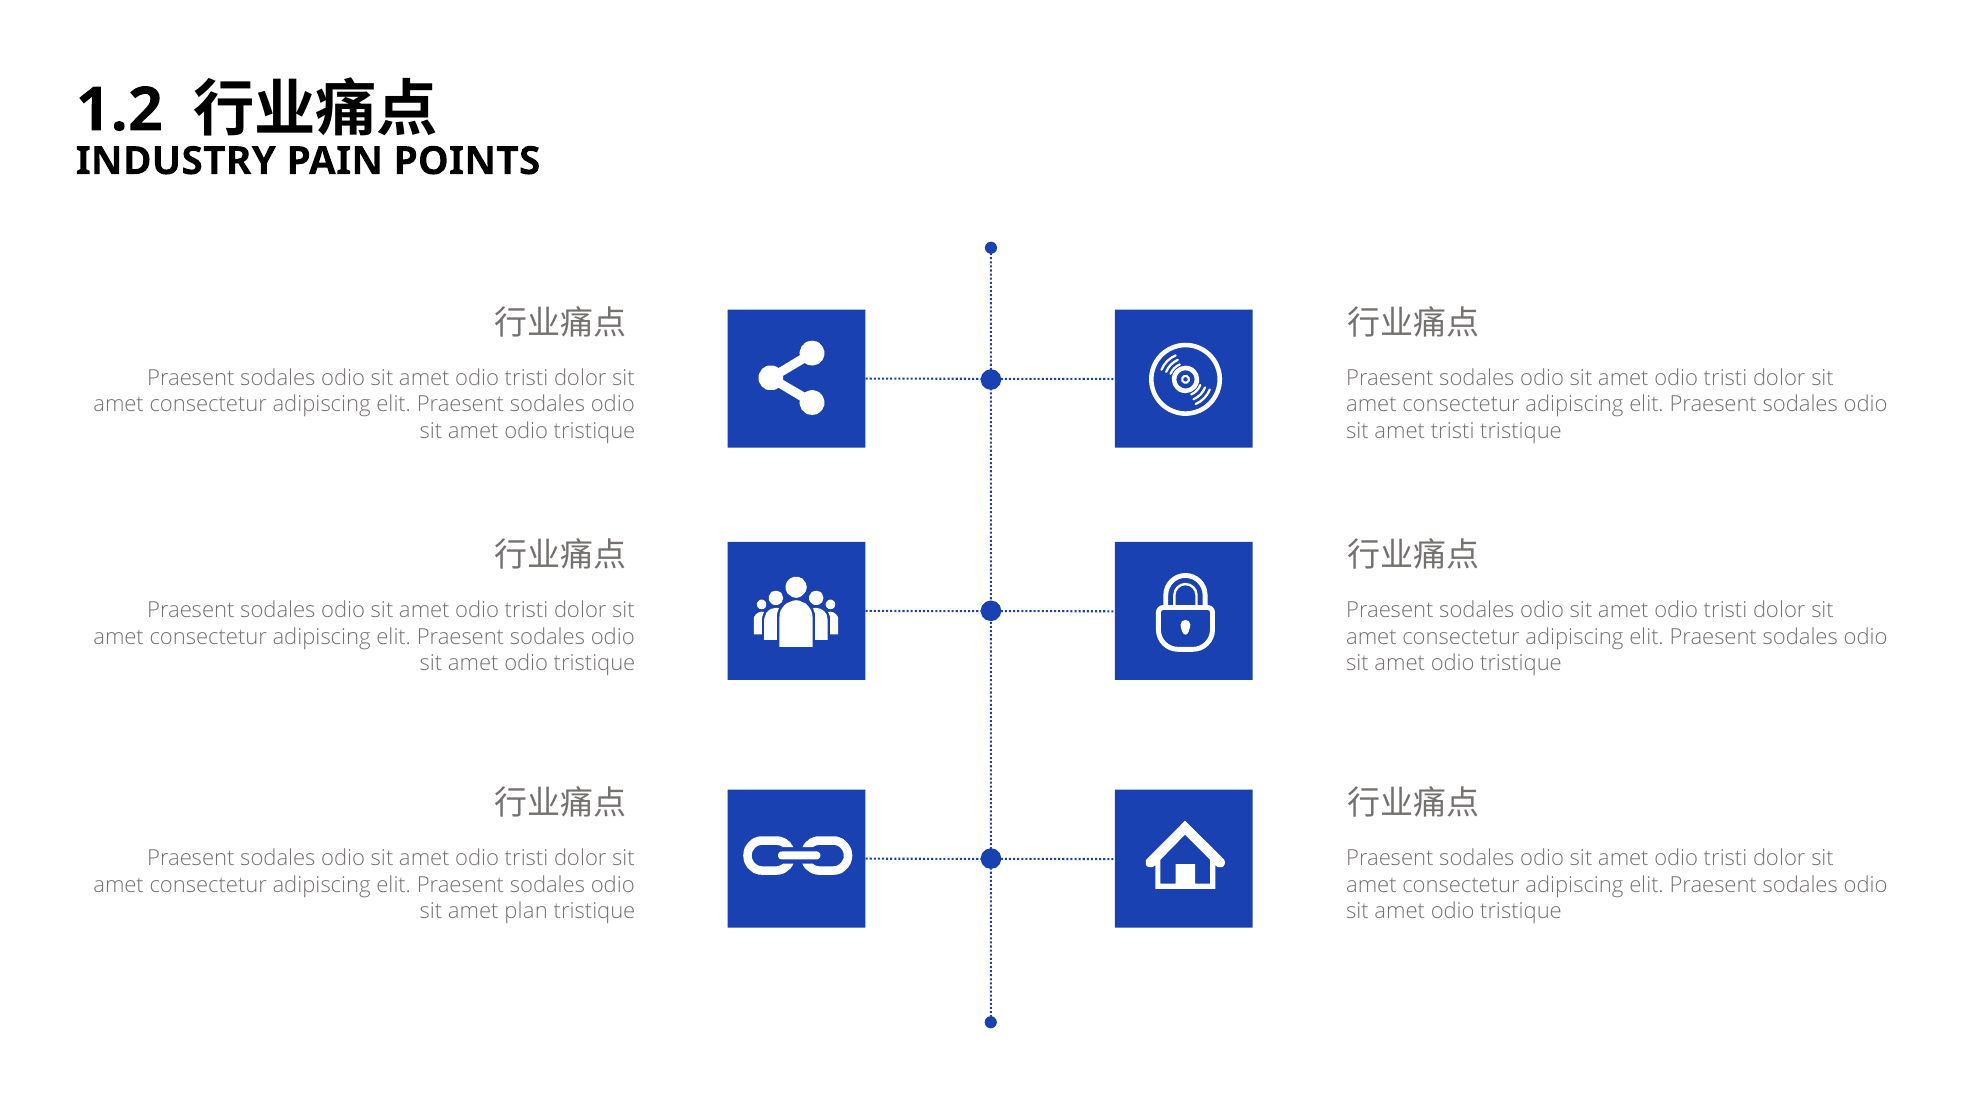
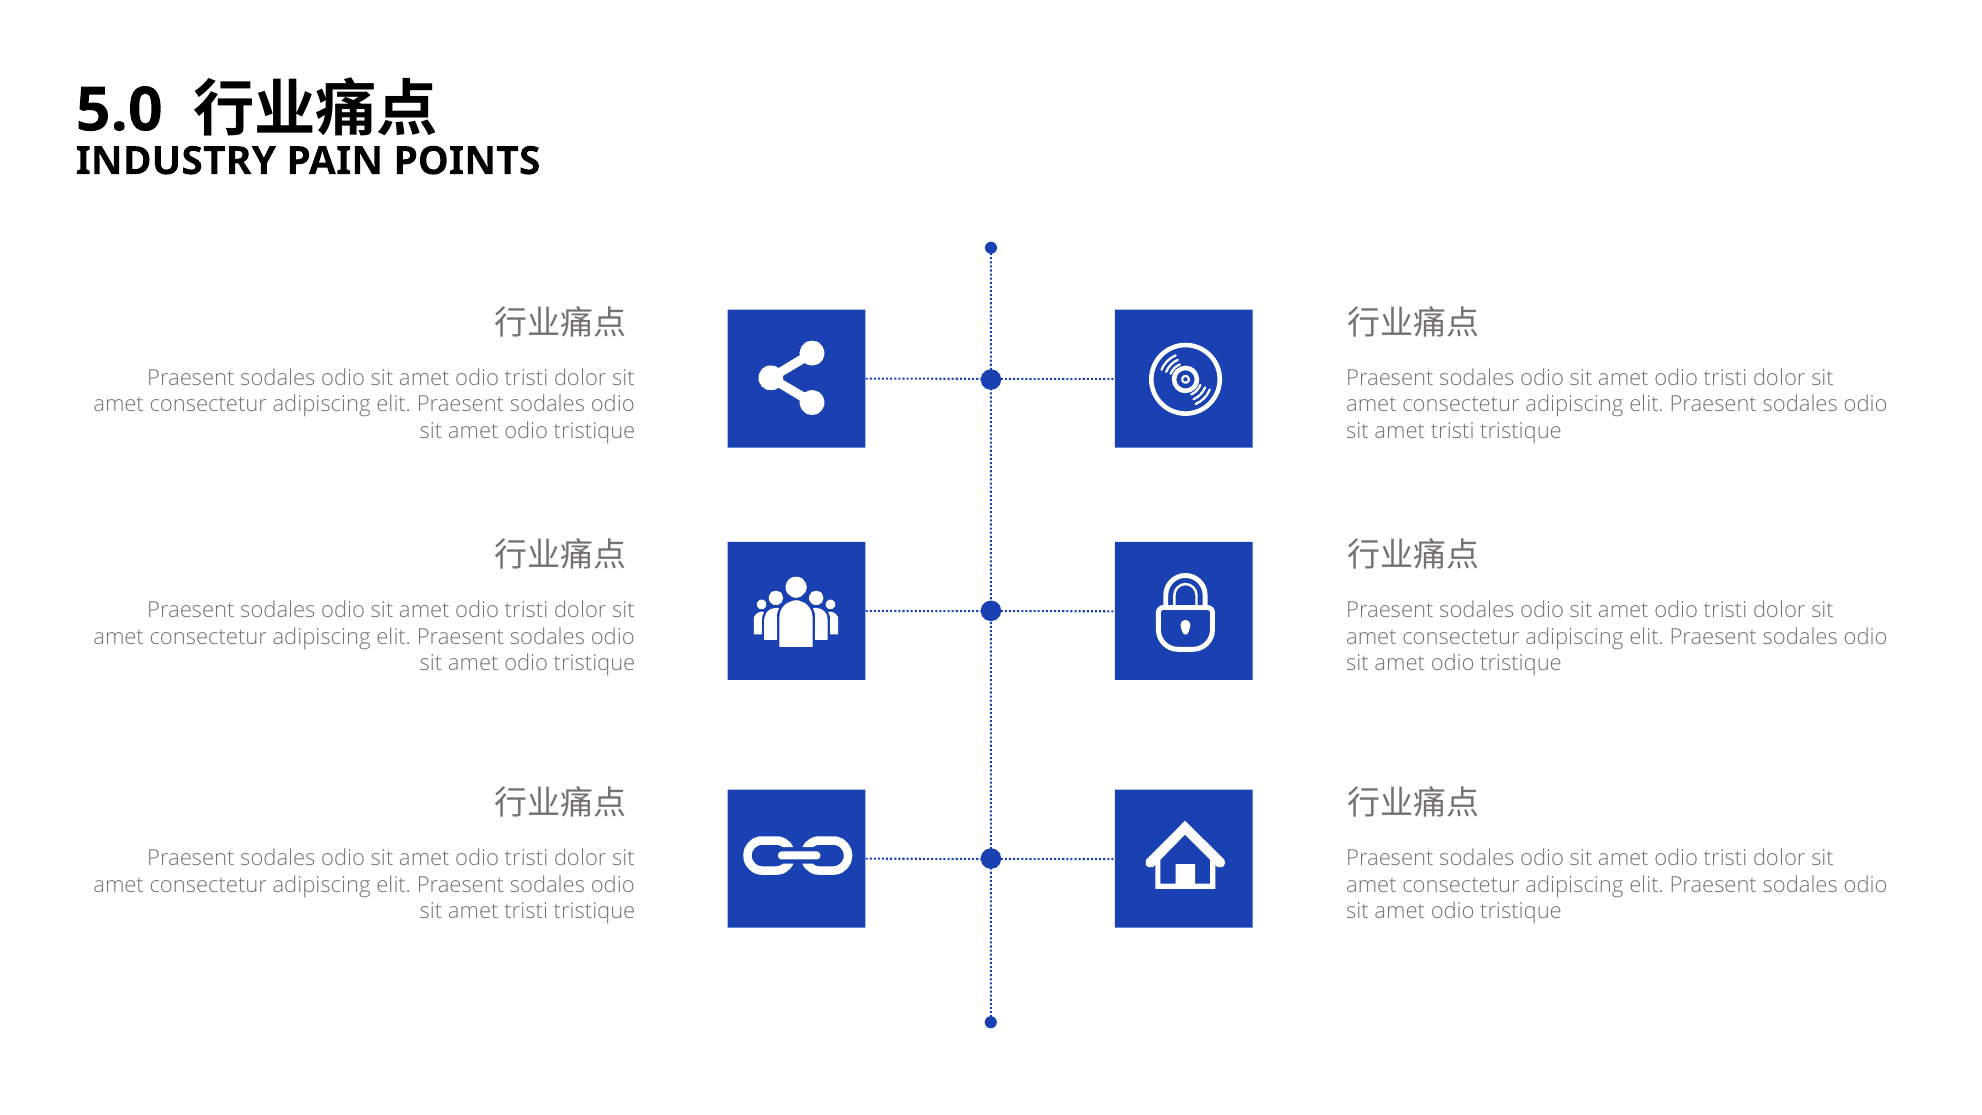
1.2: 1.2 -> 5.0 (119, 110)
plan: plan -> tristi (526, 911)
